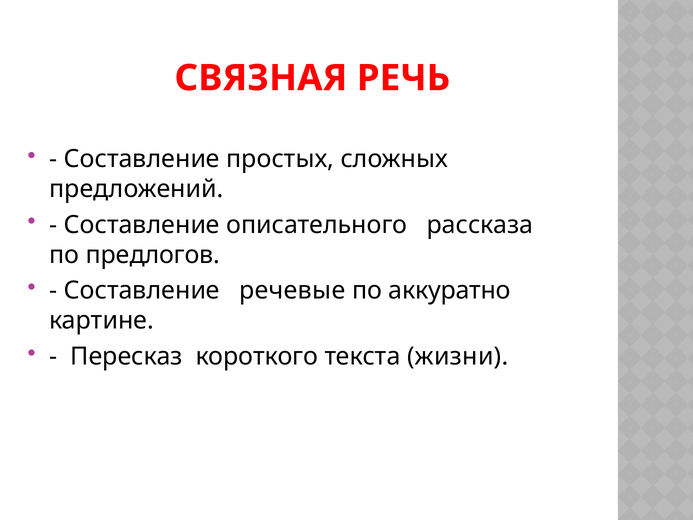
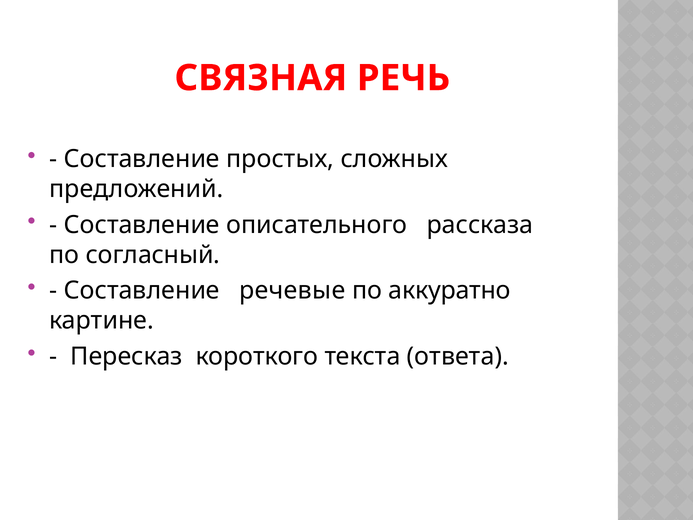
предлогов: предлогов -> согласный (153, 255)
жизни: жизни -> ответа (458, 356)
